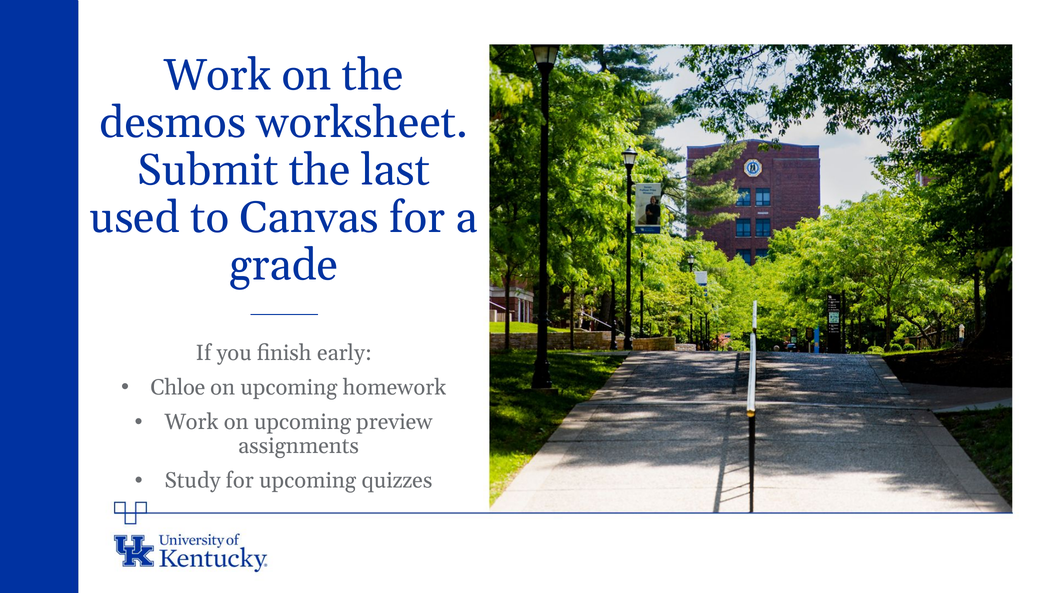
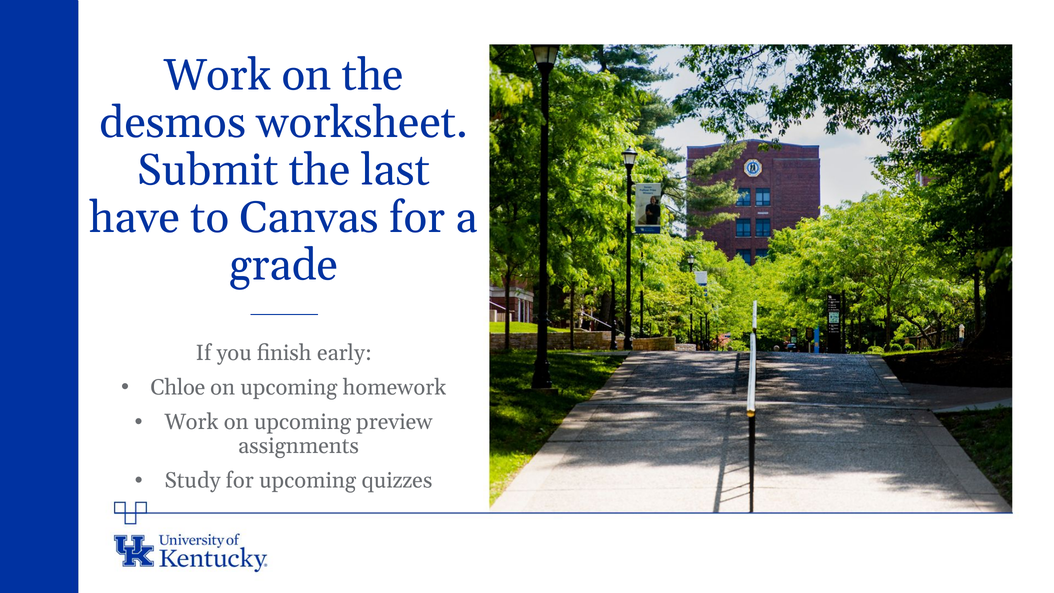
used: used -> have (135, 218)
